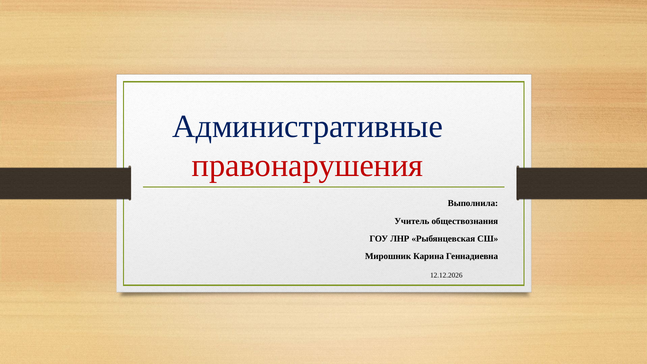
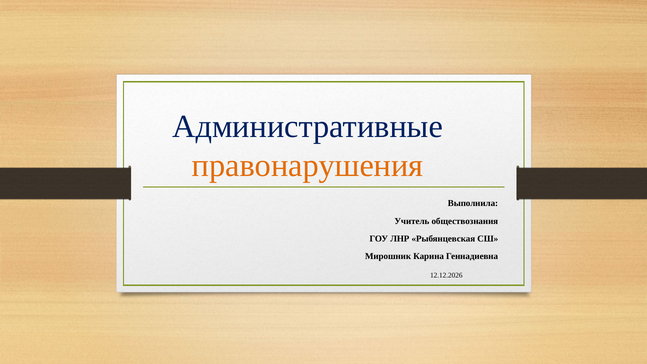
правонарушения colour: red -> orange (308, 166)
